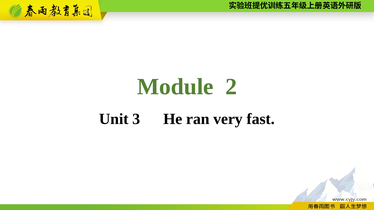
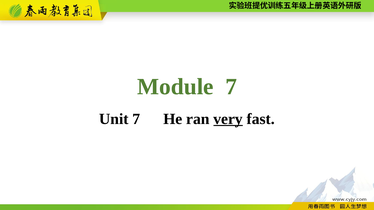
Module 2: 2 -> 7 (231, 87)
Unit 3: 3 -> 7 (136, 119)
very underline: none -> present (228, 119)
